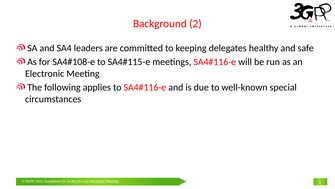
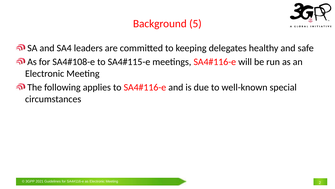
Background 2: 2 -> 5 (195, 24)
